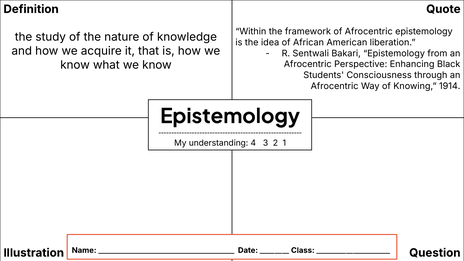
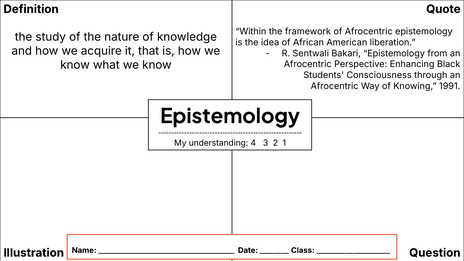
1914: 1914 -> 1991 (450, 86)
